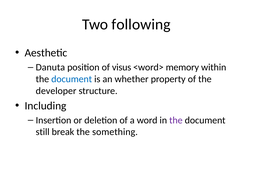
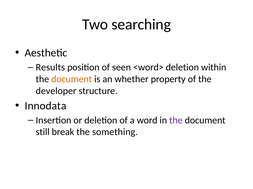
following: following -> searching (141, 24)
Danuta: Danuta -> Results (50, 68)
visus: visus -> seen (122, 68)
<word> memory: memory -> deletion (182, 68)
document colour: blue -> orange (72, 79)
Including: Including -> Innodata (46, 106)
